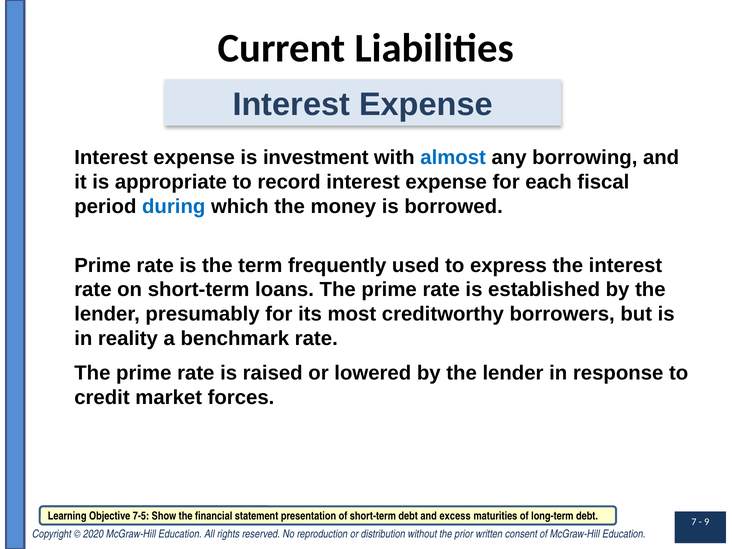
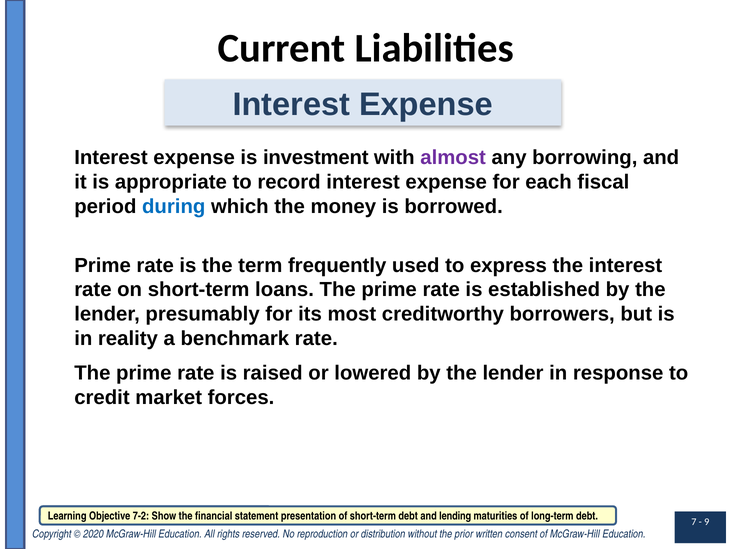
almost colour: blue -> purple (453, 158)
7-5: 7-5 -> 7-2 (141, 516)
excess: excess -> lending (455, 516)
